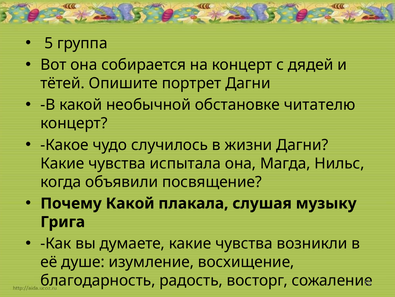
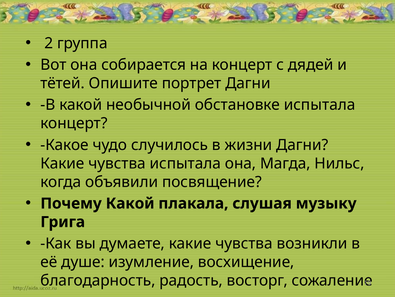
5: 5 -> 2 (49, 43)
обстановке читателю: читателю -> испытала (320, 105)
